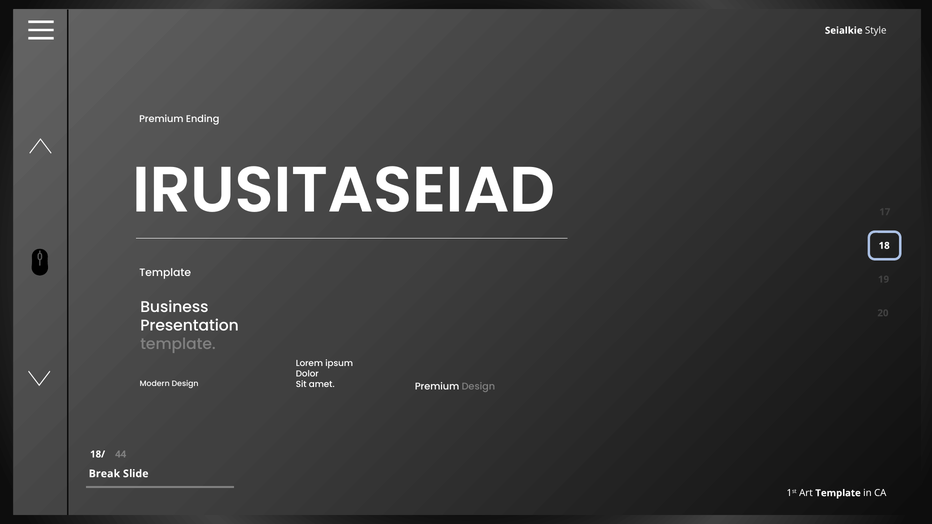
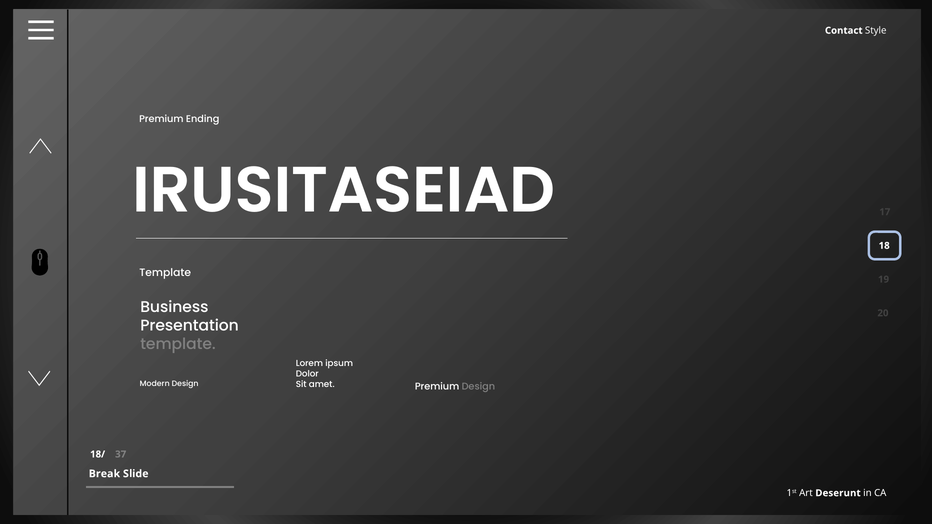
Seialkie: Seialkie -> Contact (844, 31)
44: 44 -> 37 (121, 454)
Art Template: Template -> Deserunt (838, 493)
